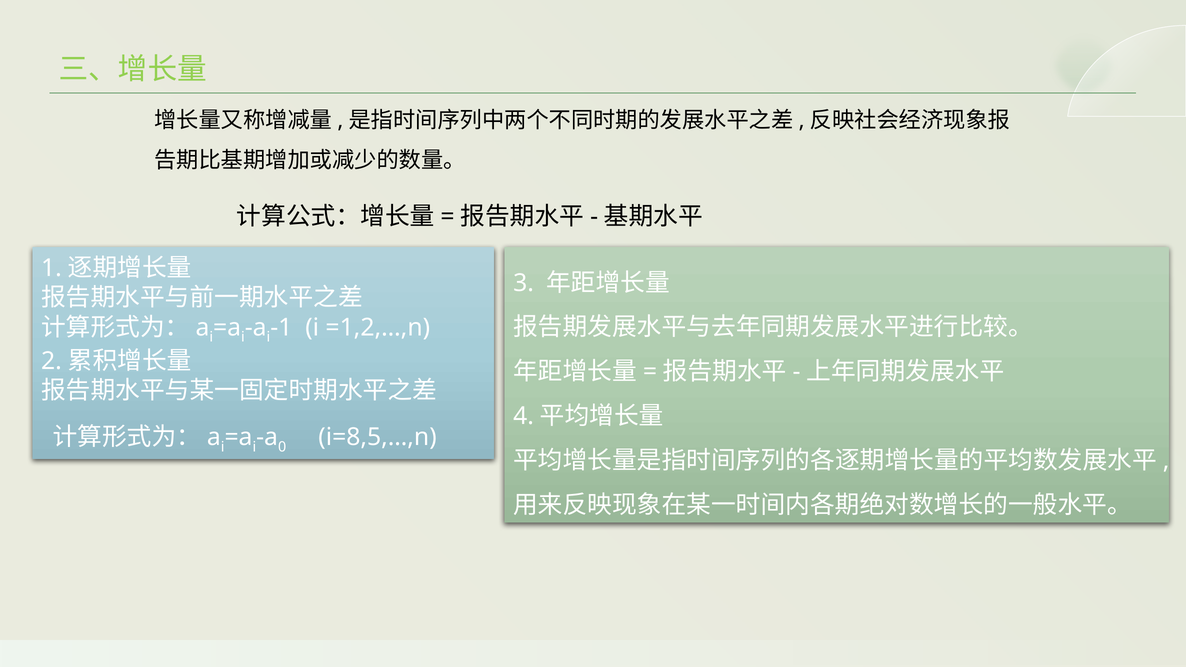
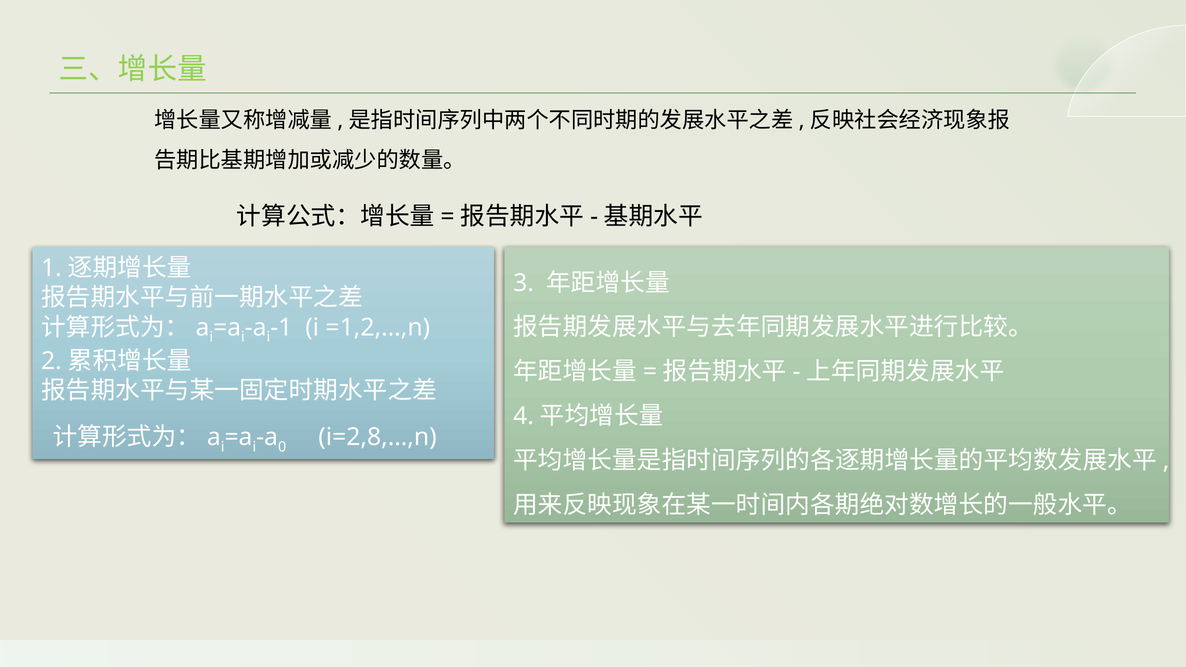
i=8,5,…,n: i=8,5,…,n -> i=2,8,…,n (378, 437)
